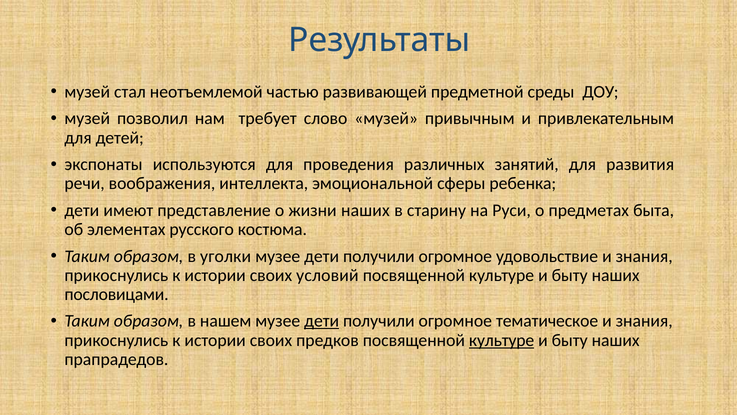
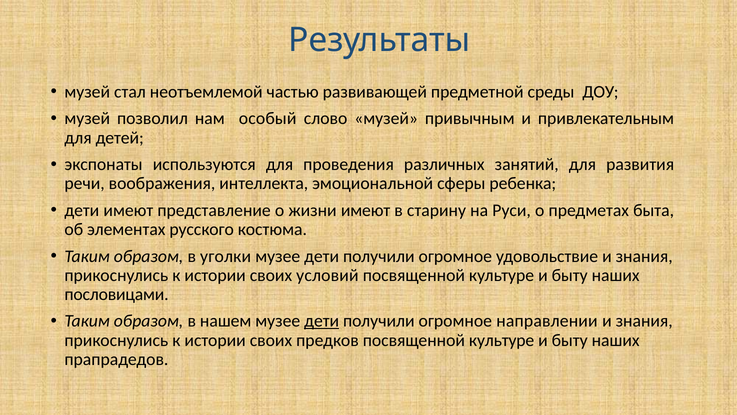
требует: требует -> особый (268, 118)
жизни наших: наших -> имеют (366, 210)
тематическое: тематическое -> направлении (547, 321)
культуре underline: present -> none (502, 340)
